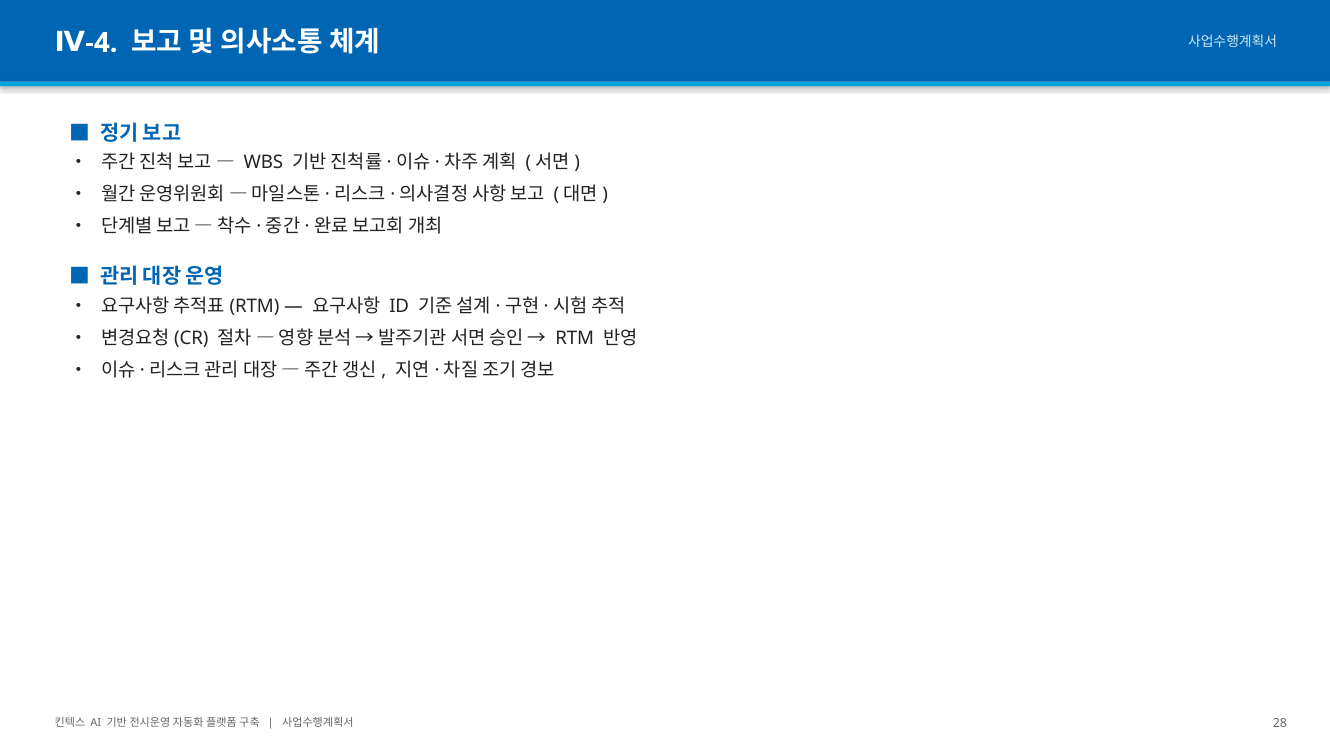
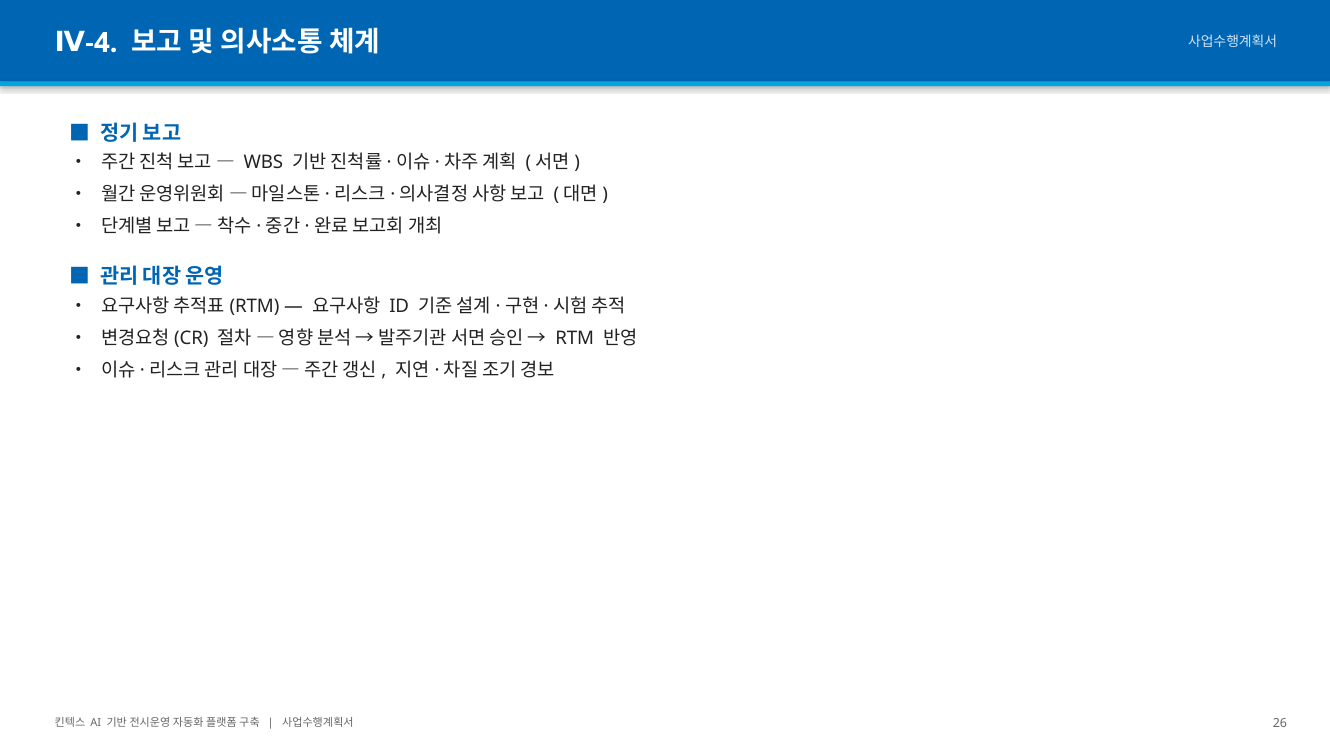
28: 28 -> 26 (1280, 723)
